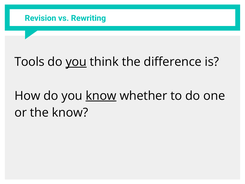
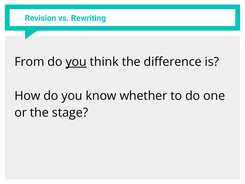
Tools: Tools -> From (29, 62)
know underline: present -> none (101, 96)
the know: know -> stage (70, 113)
